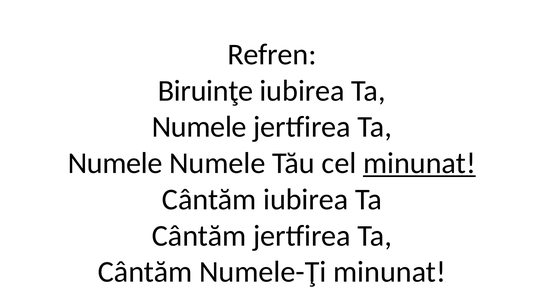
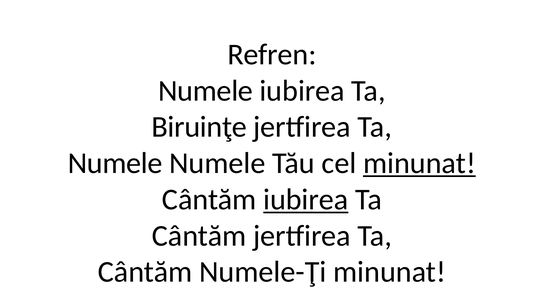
Biruinţe: Biruinţe -> Numele (206, 91)
Numele: Numele -> Biruinţe (199, 127)
iubirea underline: none -> present (306, 200)
